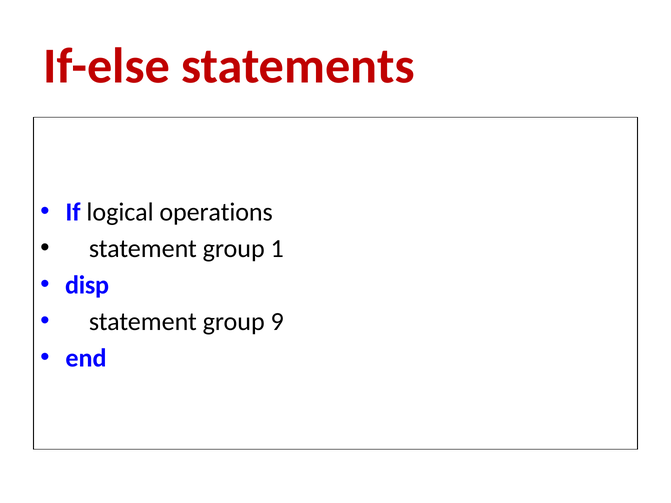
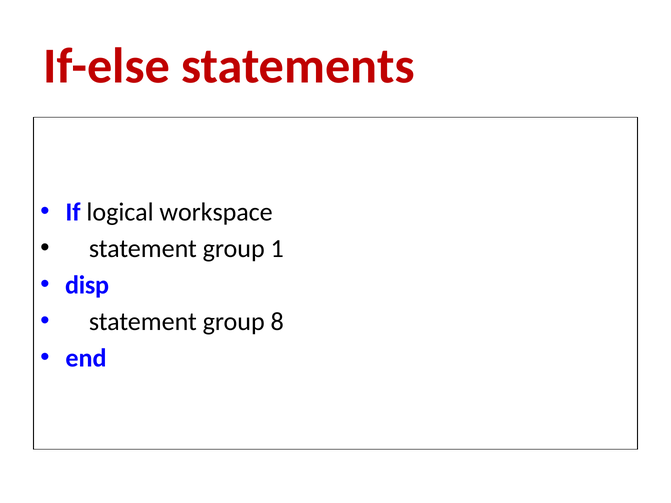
operations: operations -> workspace (216, 212)
9: 9 -> 8 (277, 322)
